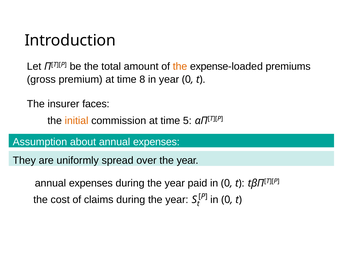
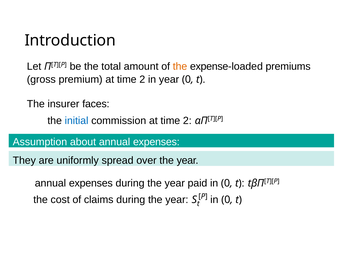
premium at time 8: 8 -> 2 (142, 79)
initial colour: orange -> blue (77, 120)
commission at time 5: 5 -> 2 (187, 120)
